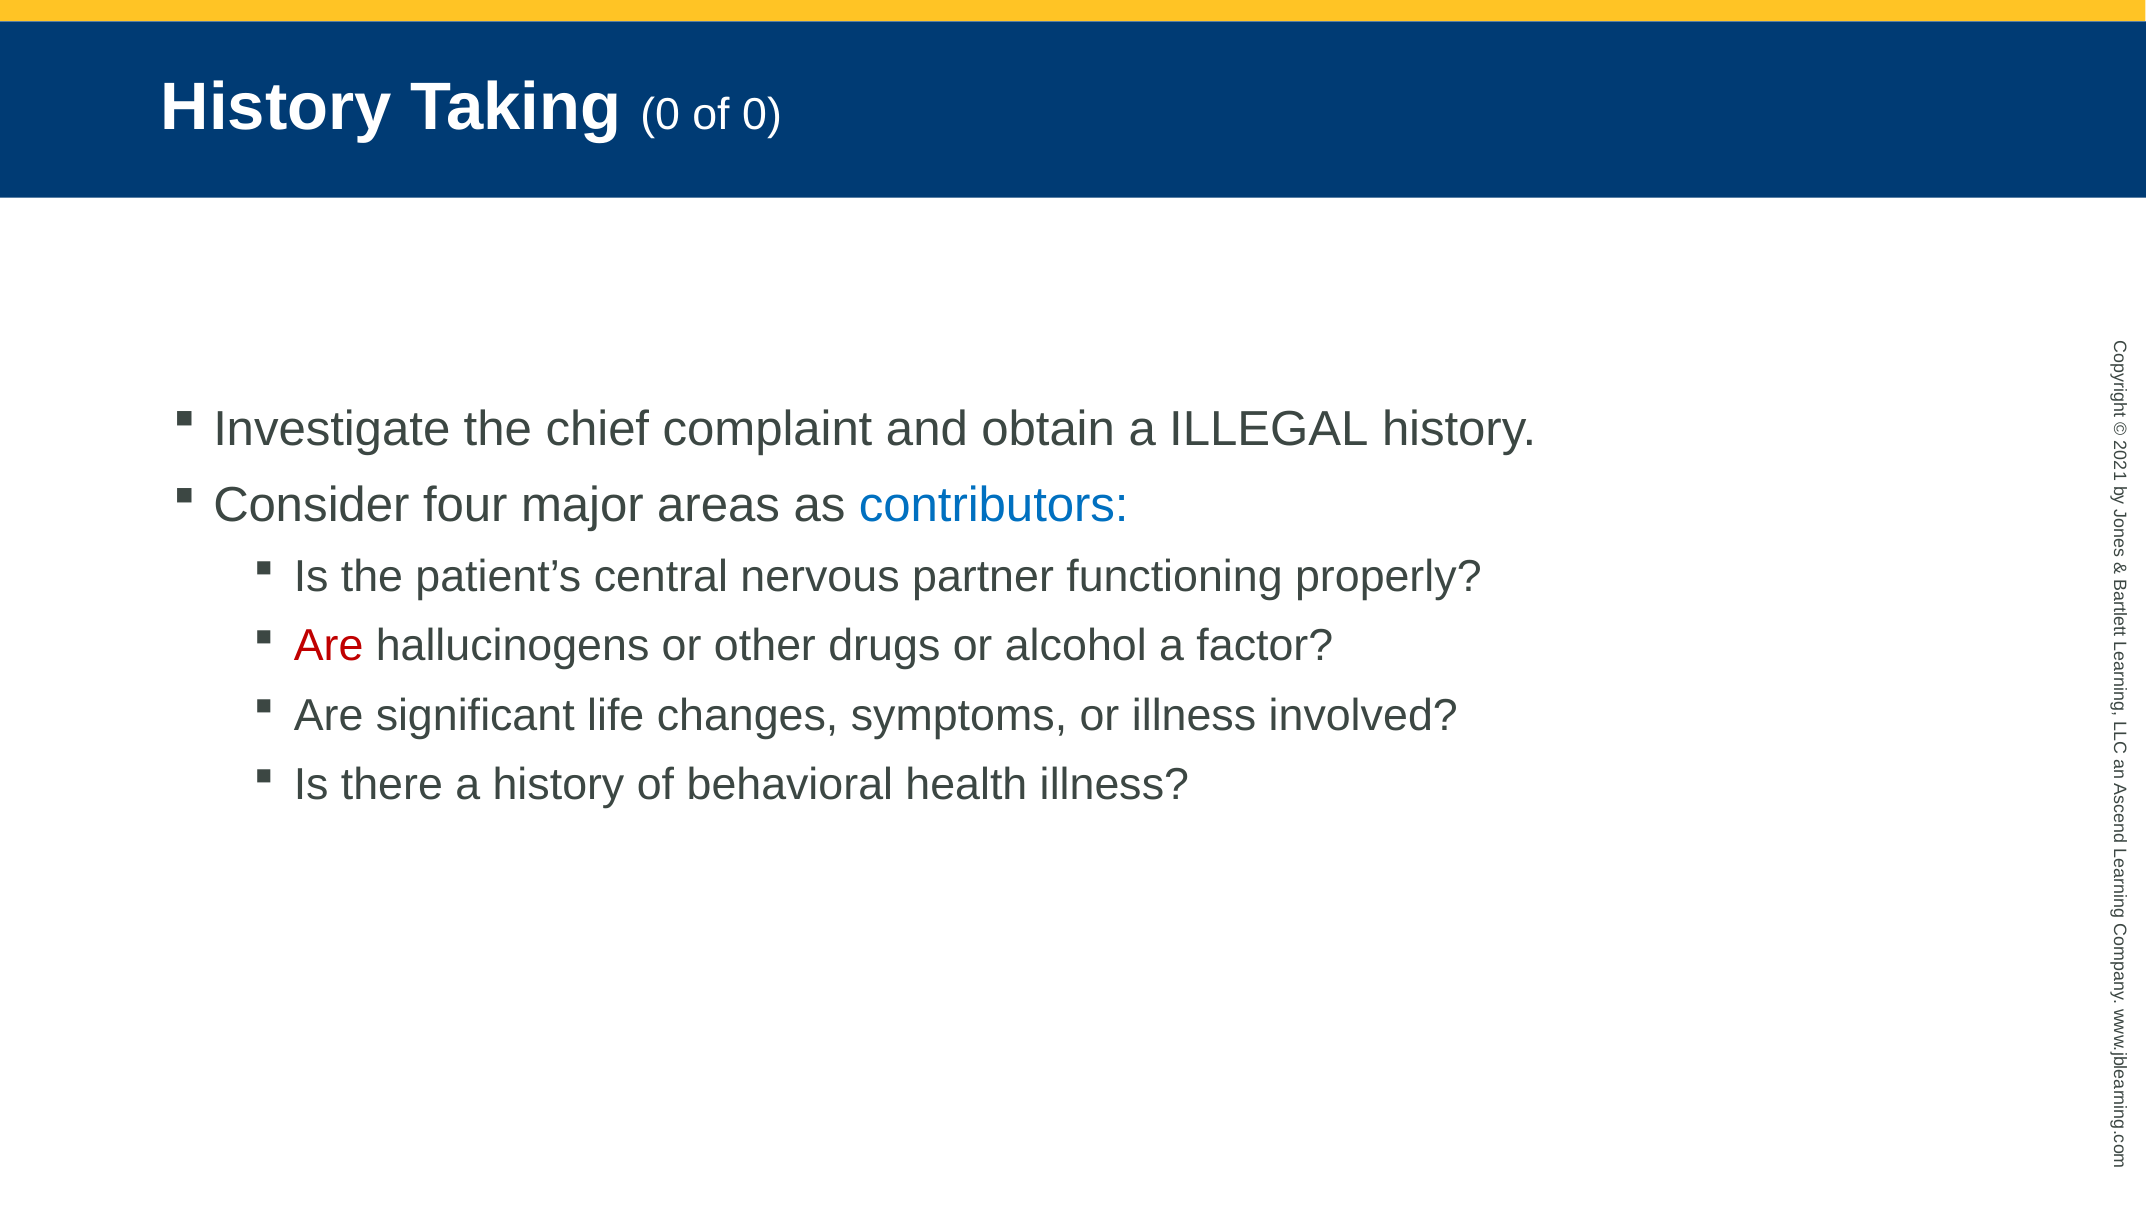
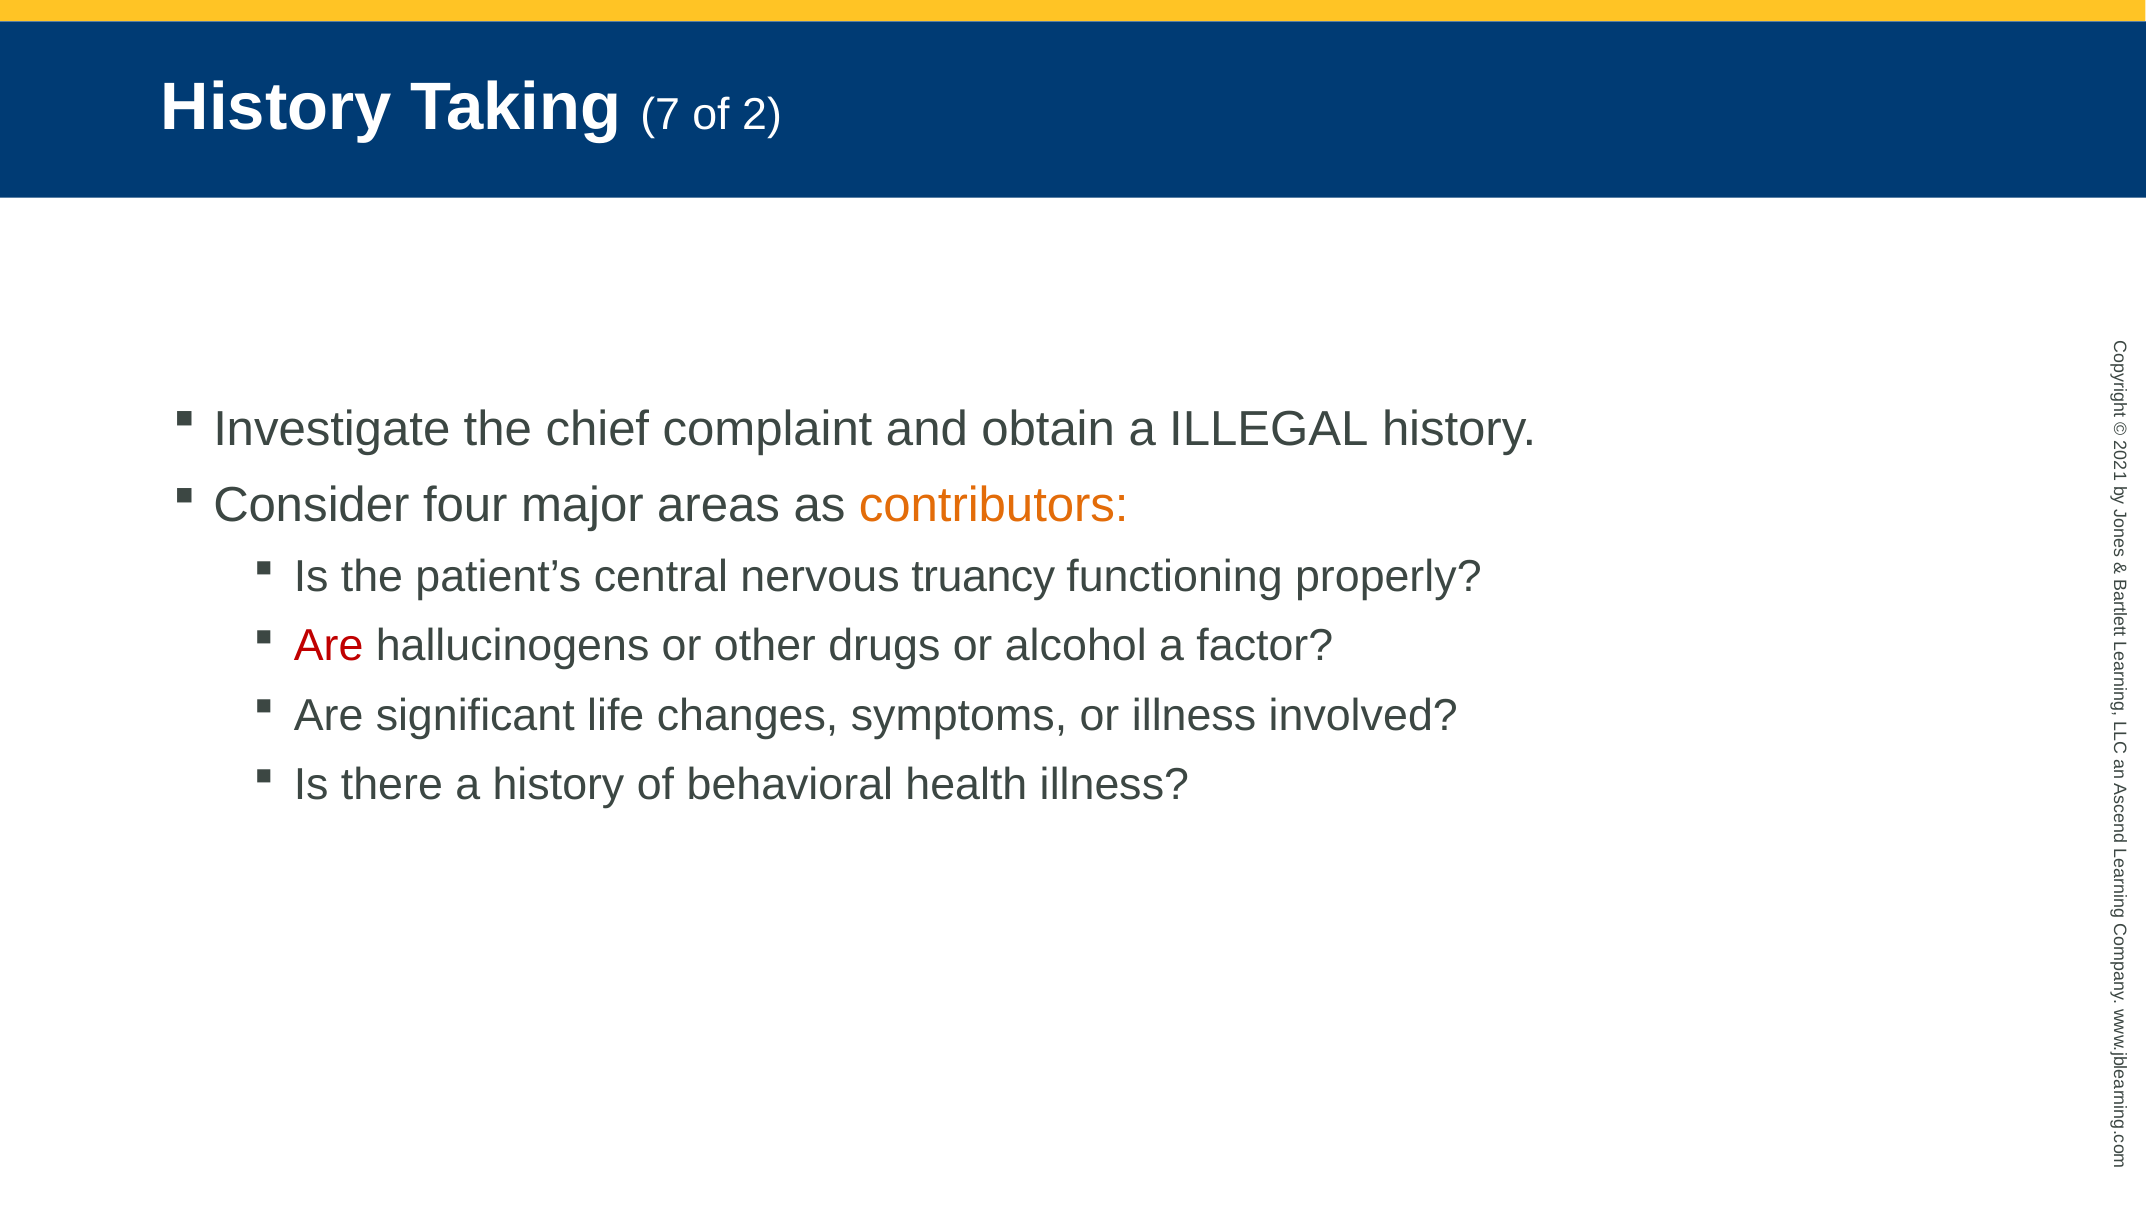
Taking 0: 0 -> 7 (660, 115)
of 0: 0 -> 2 (762, 115)
contributors colour: blue -> orange (994, 505)
partner: partner -> truancy (983, 577)
